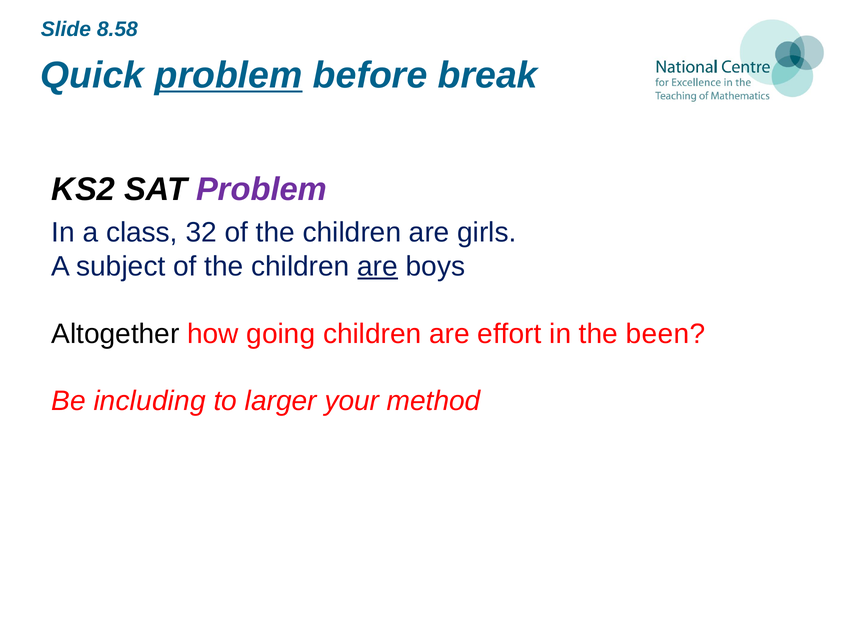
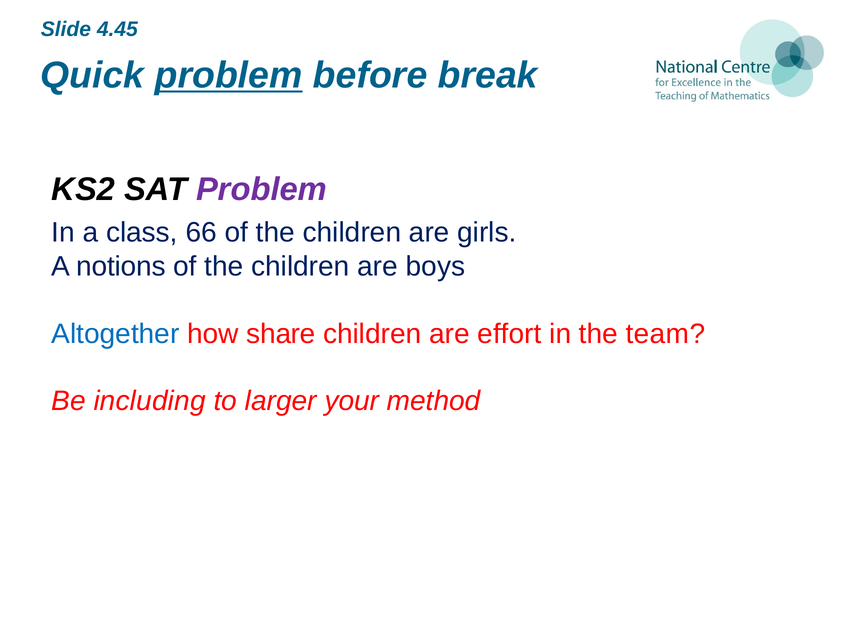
8.58: 8.58 -> 4.45 (117, 29)
32: 32 -> 66 (201, 233)
subject: subject -> notions (121, 266)
are underline: present -> none (378, 266)
Altogether colour: black -> blue (115, 334)
going: going -> share (281, 334)
been: been -> team (666, 334)
